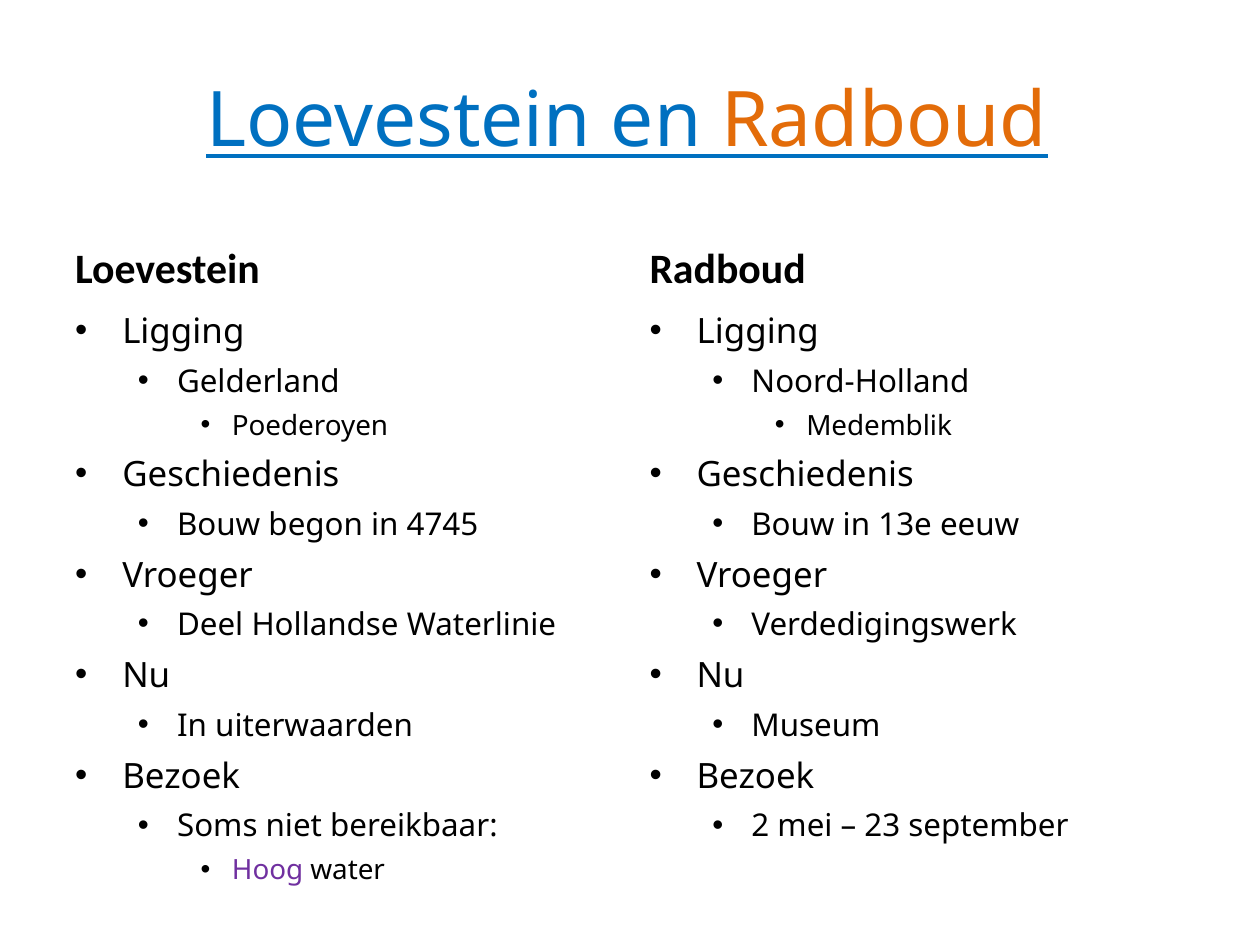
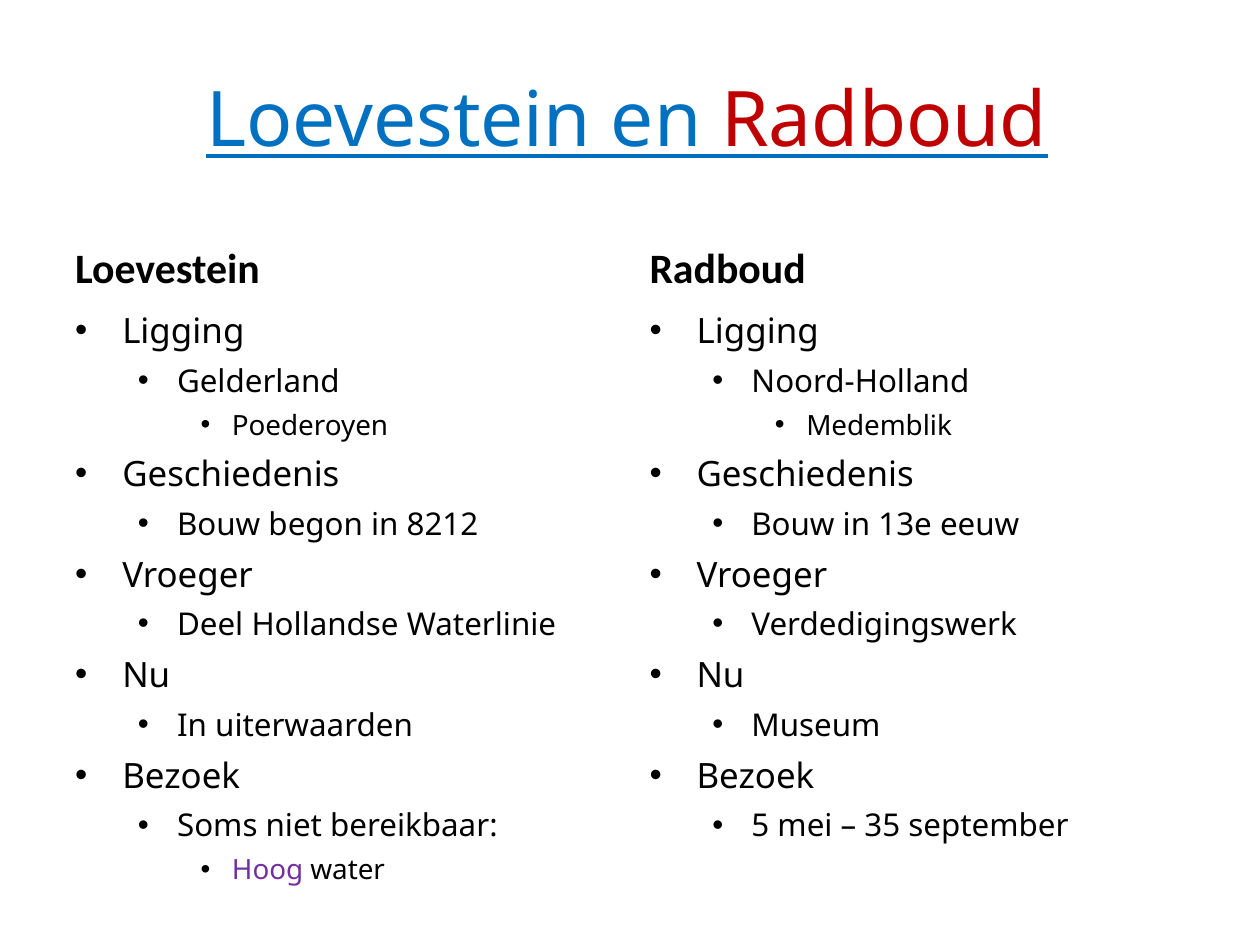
Radboud colour: orange -> red (884, 121)
4745: 4745 -> 8212 (442, 524)
2: 2 -> 5 (760, 826)
23: 23 -> 35 (882, 826)
